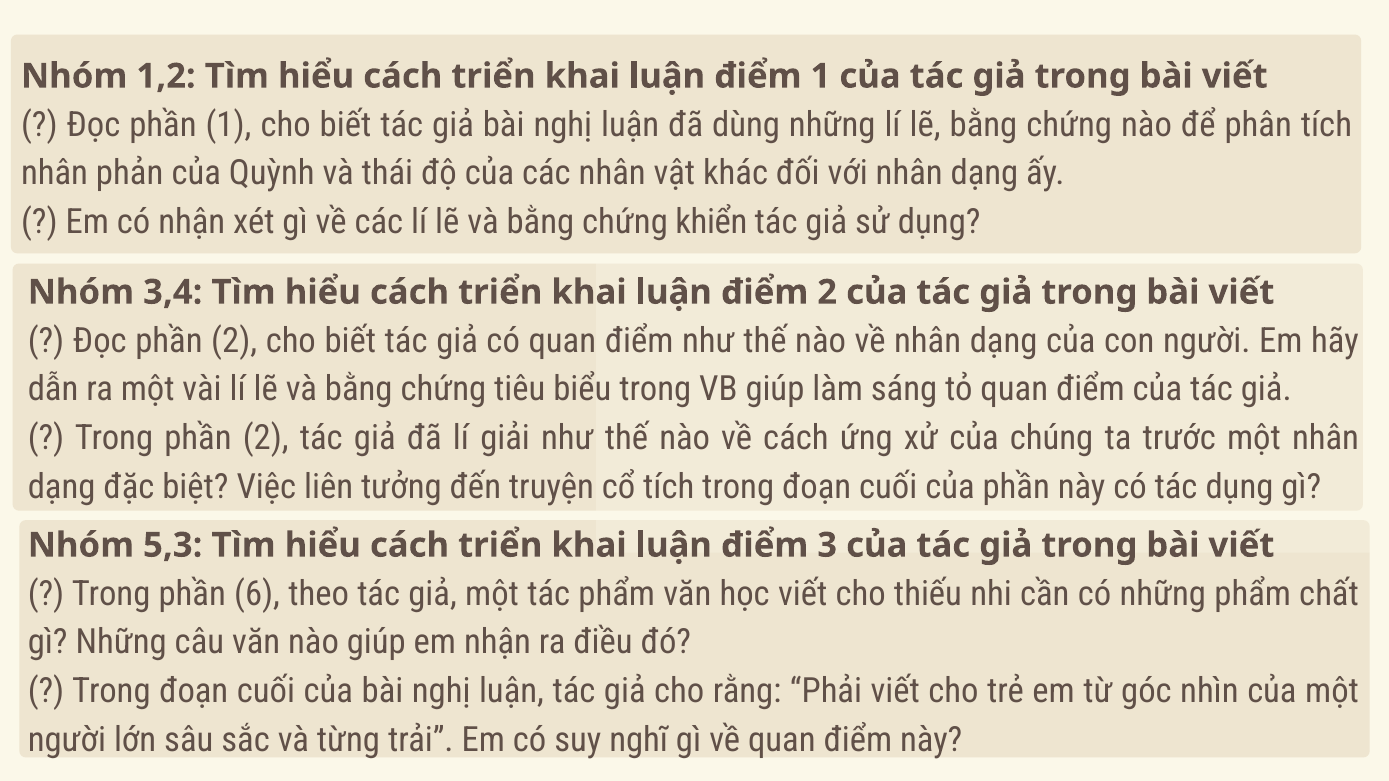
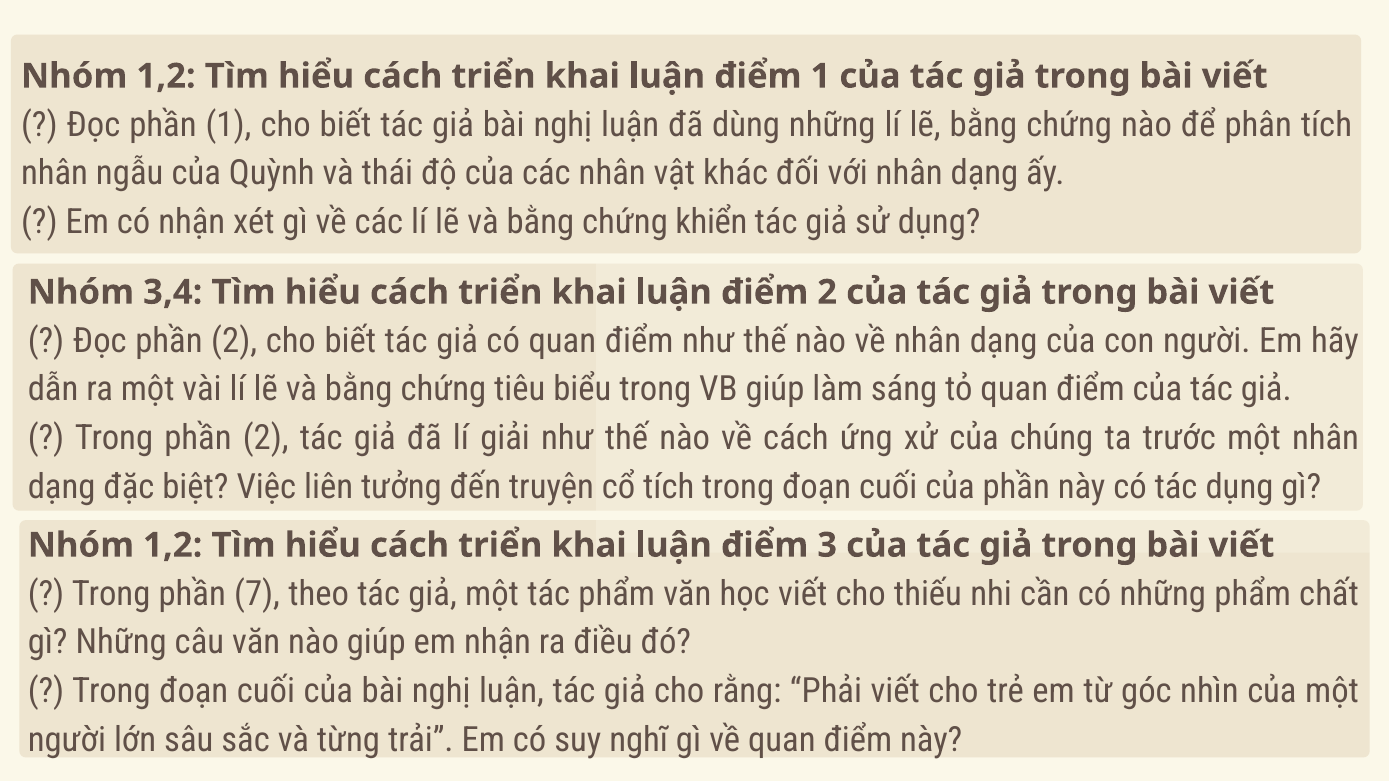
phản: phản -> ngẫu (130, 173)
5,3: 5,3 -> 1,2 (173, 545)
6: 6 -> 7 (257, 594)
